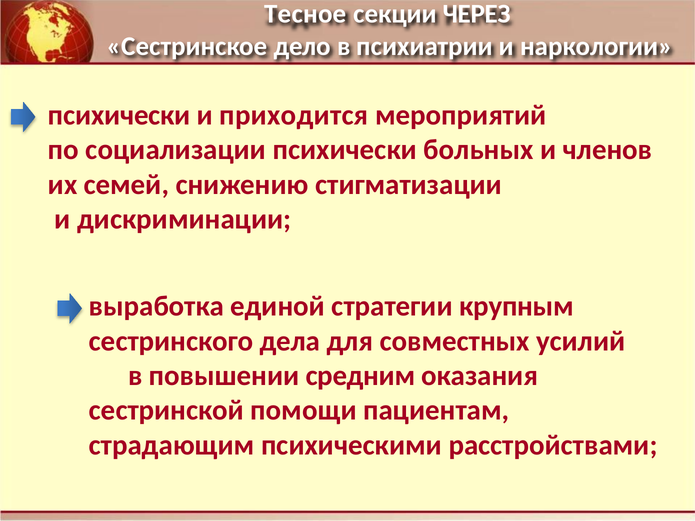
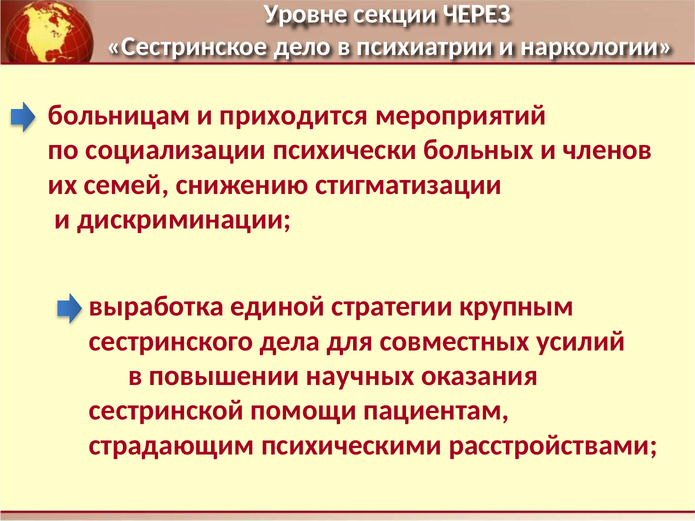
Тесное: Тесное -> Уровне (306, 14)
психически: психически -> больницам (119, 115)
средним: средним -> научных (360, 376)
